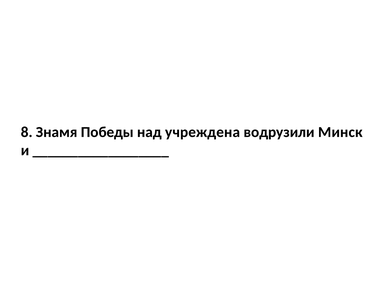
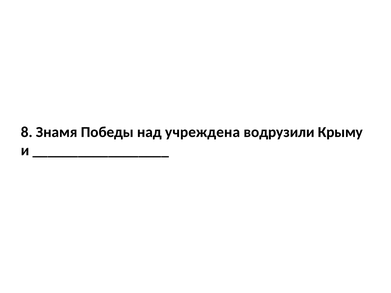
Минск: Минск -> Крыму (340, 132)
